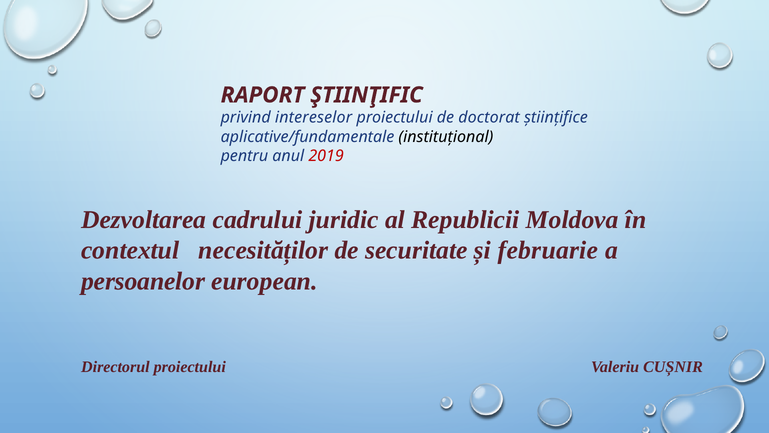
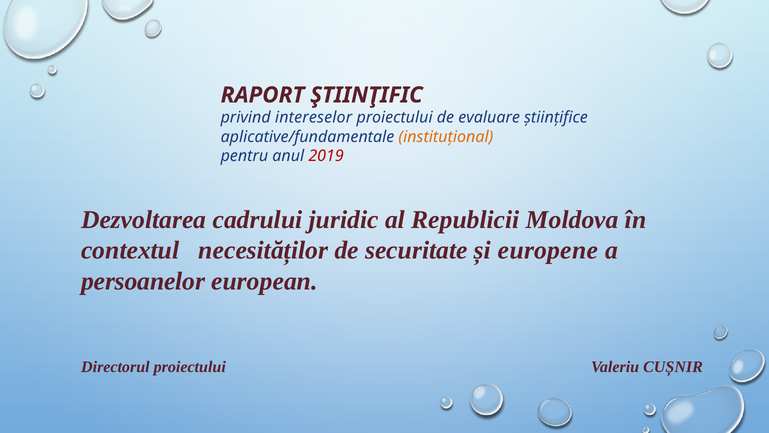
doctorat: doctorat -> evaluare (489, 118)
instituțional colour: black -> orange (446, 137)
februarie: februarie -> europene (548, 250)
